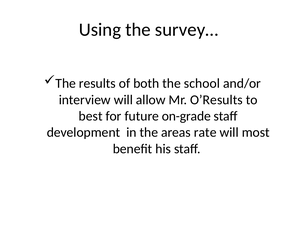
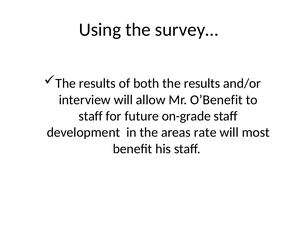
both the school: school -> results (202, 83)
O’Results: O’Results -> O’Benefit (216, 100)
best: best -> staff (91, 116)
